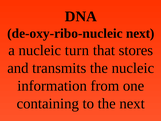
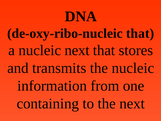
de-oxy-ribo-nucleic next: next -> that (140, 33)
nucleic turn: turn -> next (77, 50)
